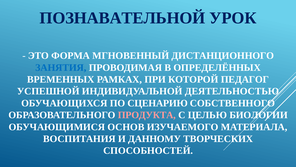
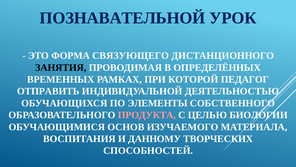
МГНОВЕННЫЙ: МГНОВЕННЫЙ -> СВЯЗУЮЩЕГО (131, 56)
ЗАНЯТИЯ colour: blue -> black (61, 67)
УСПЕШНОЙ: УСПЕШНОЙ -> ОТПРАВИТЬ (48, 91)
СЦЕНАРИЮ: СЦЕНАРИЮ -> ЭЛЕМЕНТЫ (158, 103)
